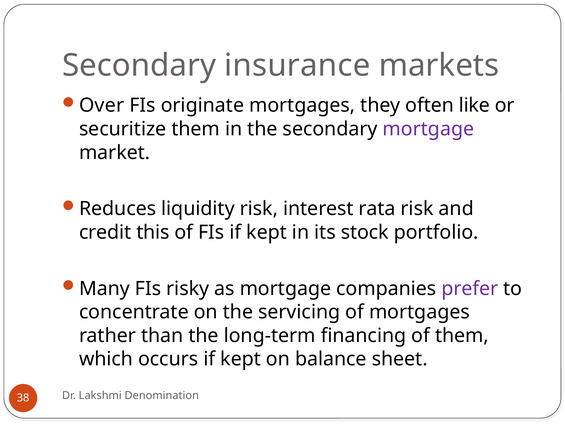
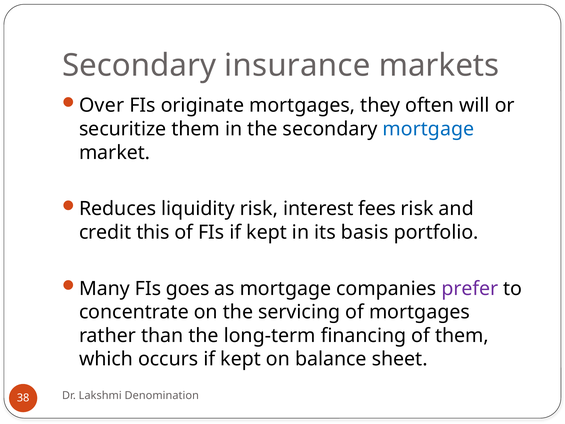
like: like -> will (474, 105)
mortgage colour: purple -> blue (428, 129)
rata: rata -> fees (377, 209)
stock: stock -> basis (365, 232)
risky: risky -> goes (188, 288)
